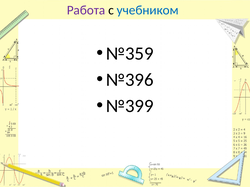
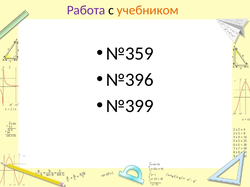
учебником colour: blue -> orange (148, 10)
